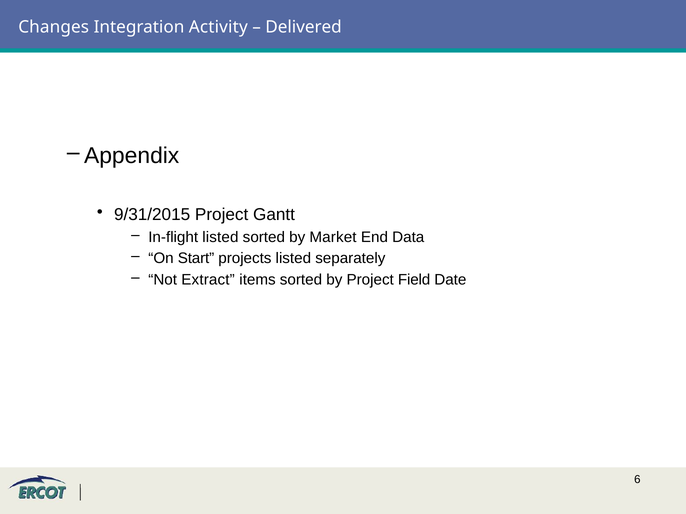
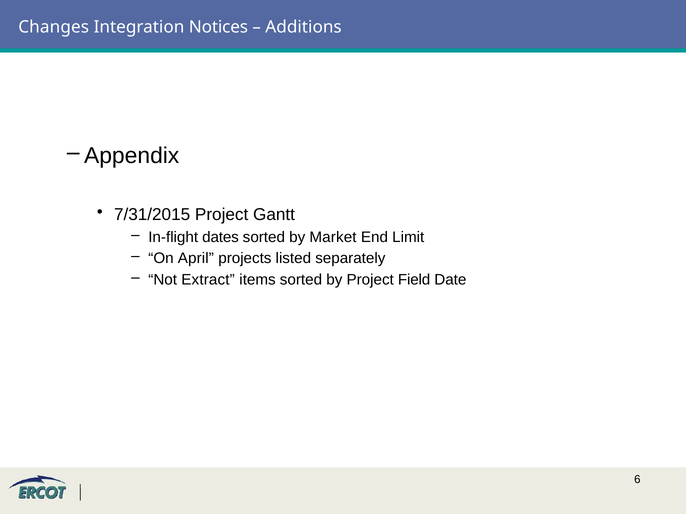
Activity: Activity -> Notices (218, 27)
Delivered: Delivered -> Additions (304, 27)
9/31/2015: 9/31/2015 -> 7/31/2015 (152, 215)
In-flight listed: listed -> dates (221, 237)
Data: Data -> Limit (408, 237)
Start: Start -> April (196, 259)
